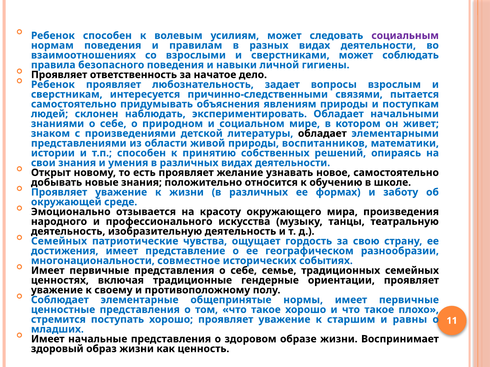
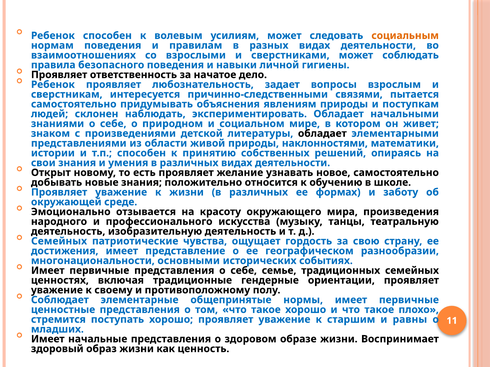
социальным colour: purple -> orange (405, 36)
воспитанников: воспитанников -> наклонностями (325, 143)
совместное: совместное -> основными (189, 261)
